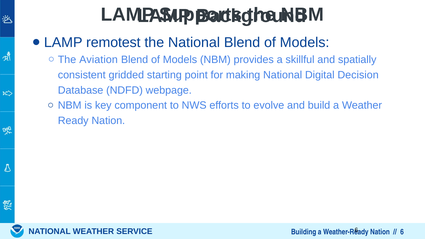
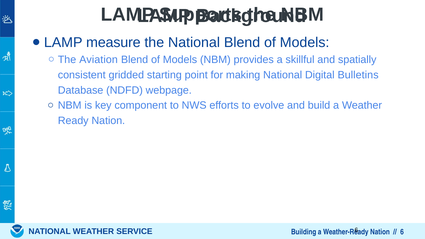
remotest: remotest -> measure (113, 42)
Decision: Decision -> Bulletins (358, 75)
